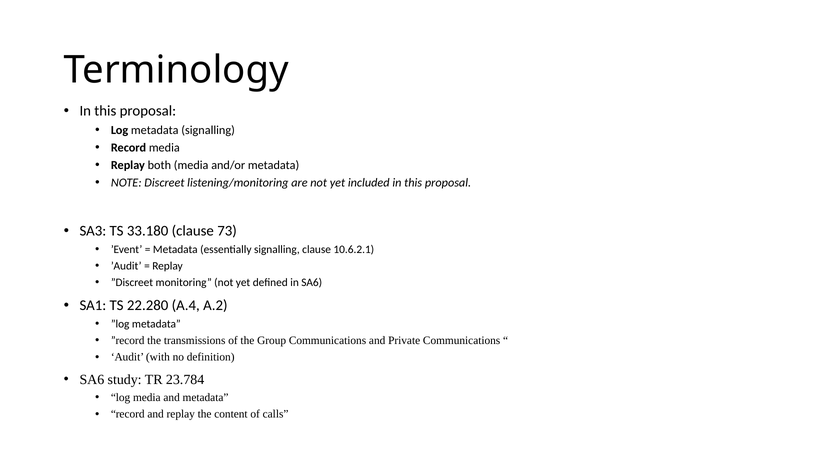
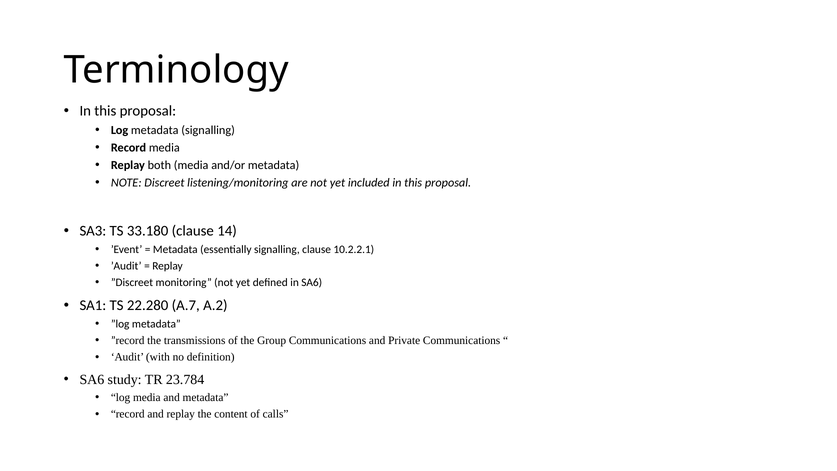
73: 73 -> 14 (227, 231)
10.6.2.1: 10.6.2.1 -> 10.2.2.1 (354, 249)
A.4: A.4 -> A.7 (186, 305)
